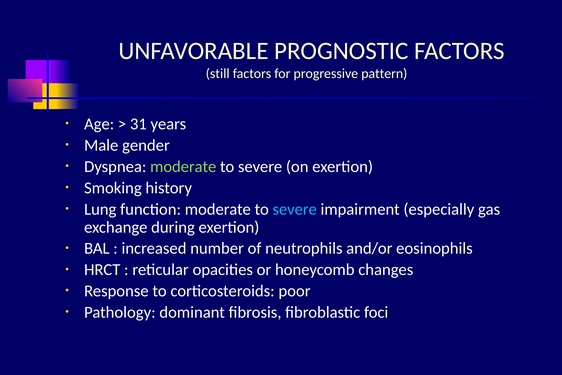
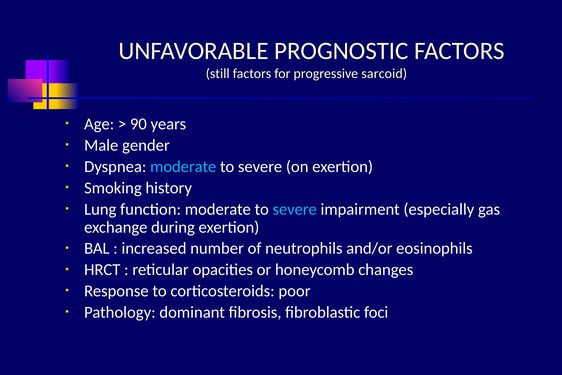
pattern: pattern -> sarcoid (384, 73)
31: 31 -> 90 (138, 124)
moderate colour: light green -> light blue (183, 166)
